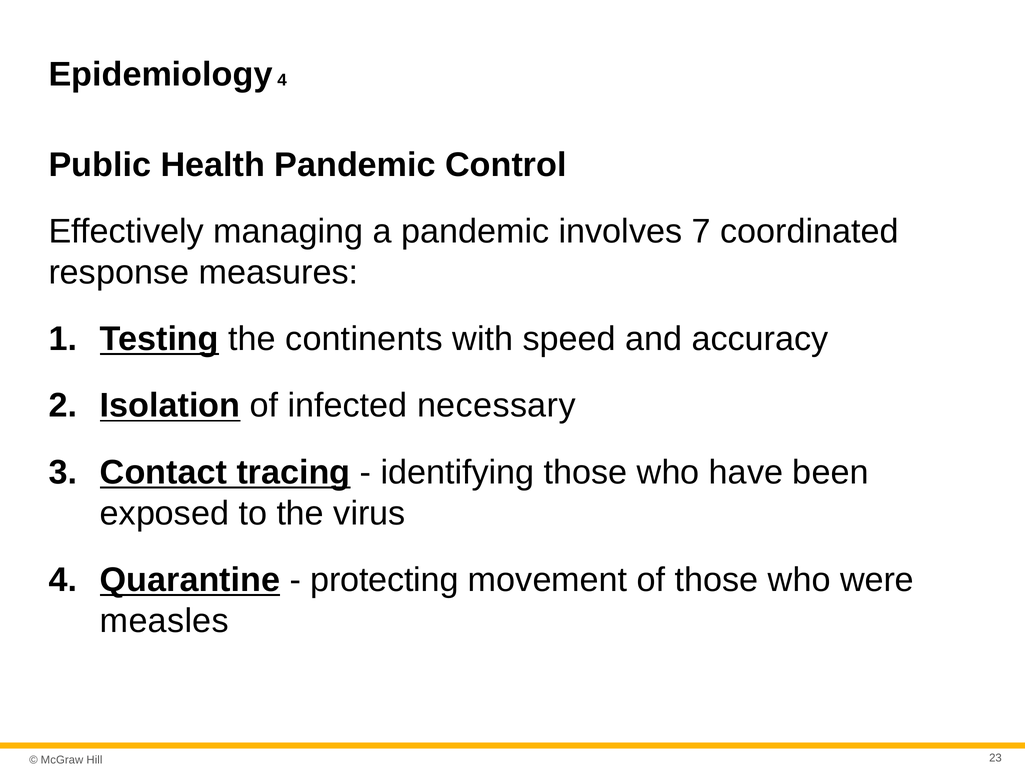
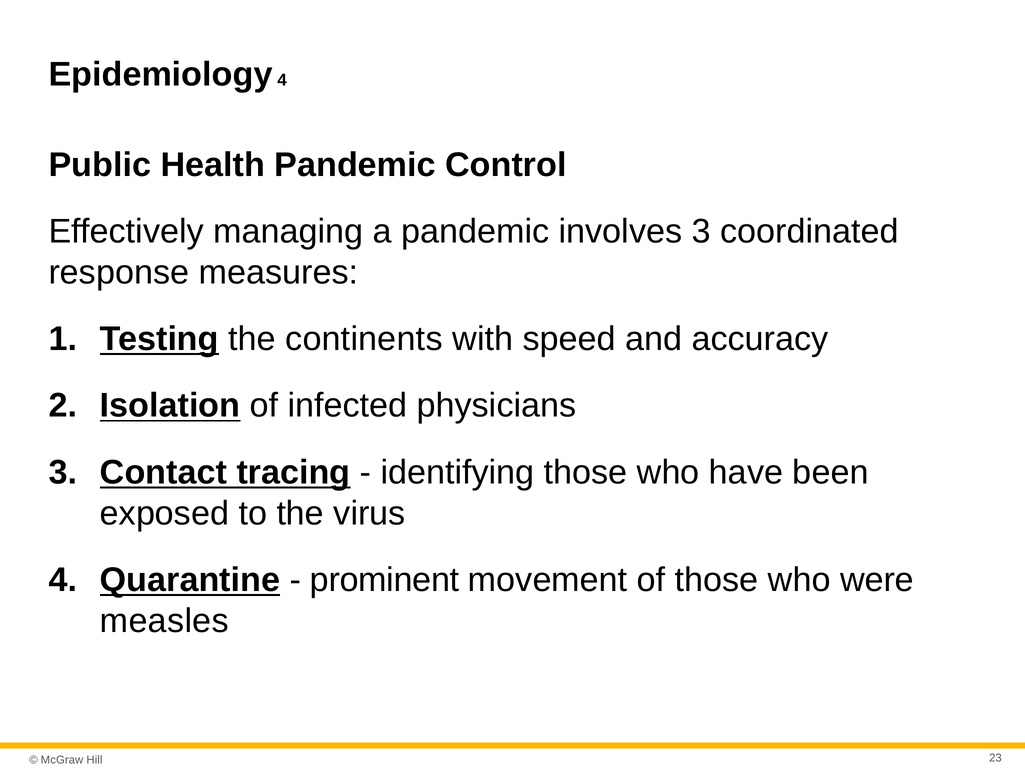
involves 7: 7 -> 3 (701, 231)
necessary: necessary -> physicians (497, 406)
protecting: protecting -> prominent (385, 580)
